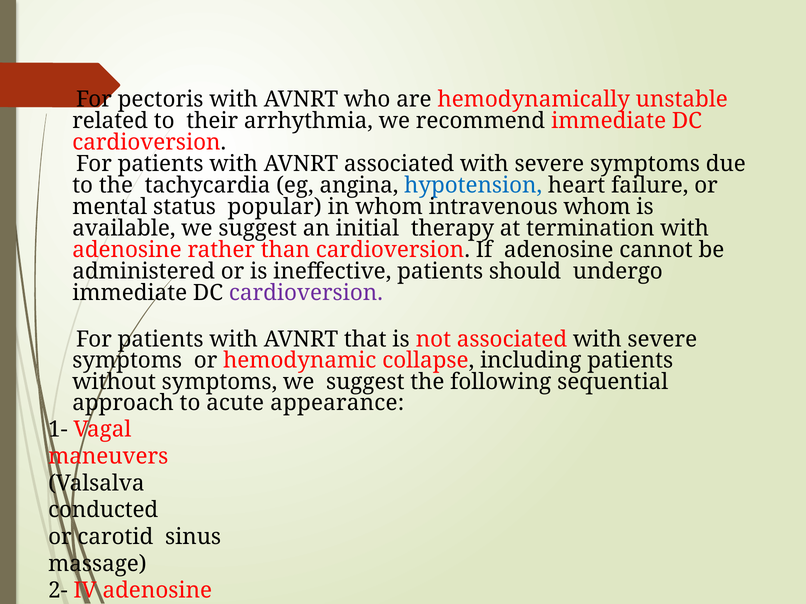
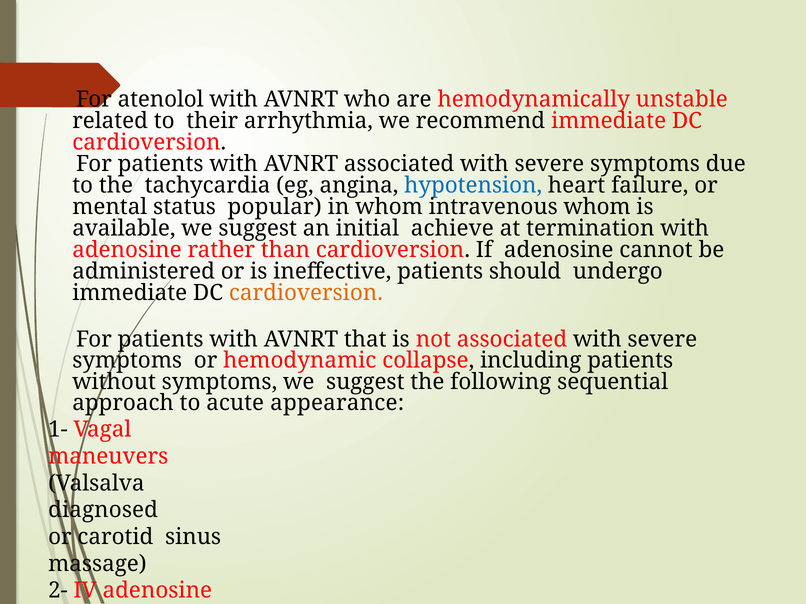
pectoris: pectoris -> atenolol (161, 99)
therapy: therapy -> achieve (452, 228)
cardioversion colour: purple -> orange (306, 293)
conducted: conducted -> diagnosed (103, 510)
